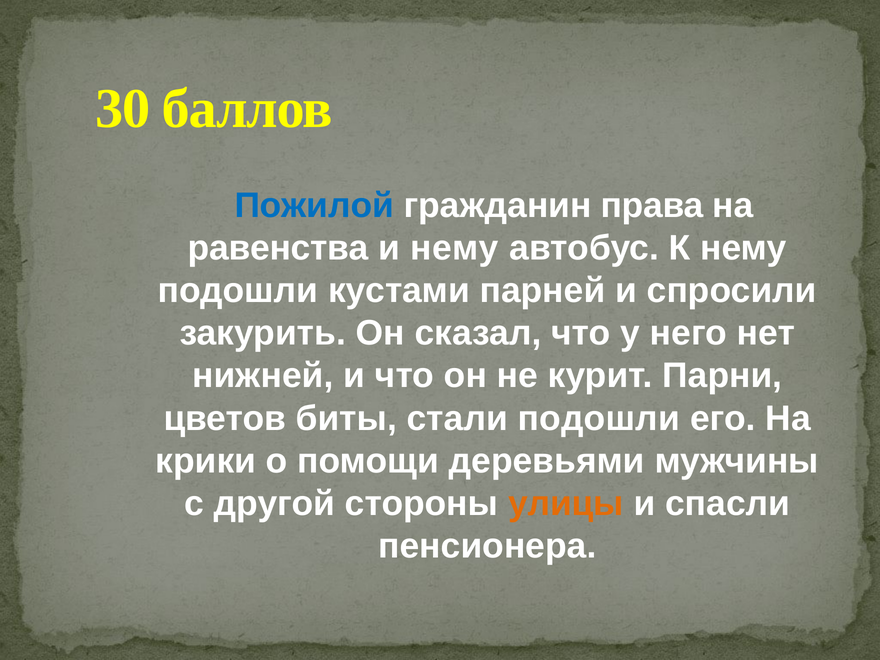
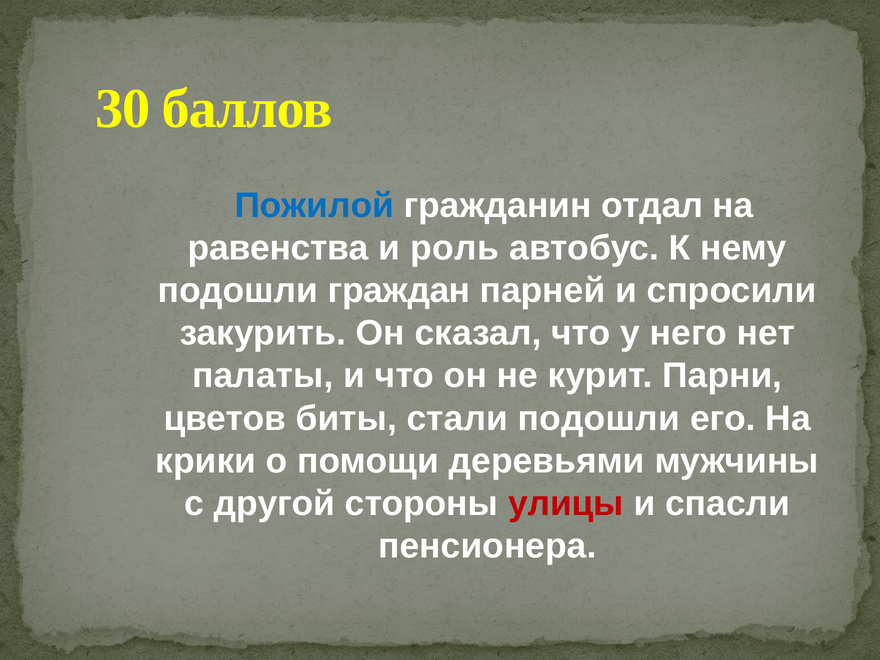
права: права -> отдал (652, 206)
и нему: нему -> роль (455, 248)
кустами: кустами -> граждан (399, 291)
нижней: нижней -> палаты (263, 376)
улицы colour: orange -> red (566, 503)
